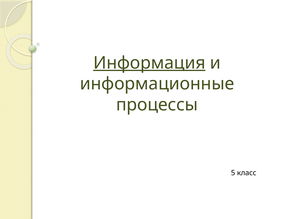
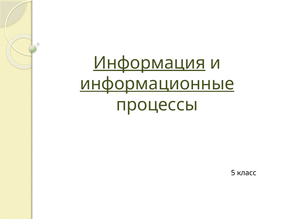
информационные underline: none -> present (157, 84)
